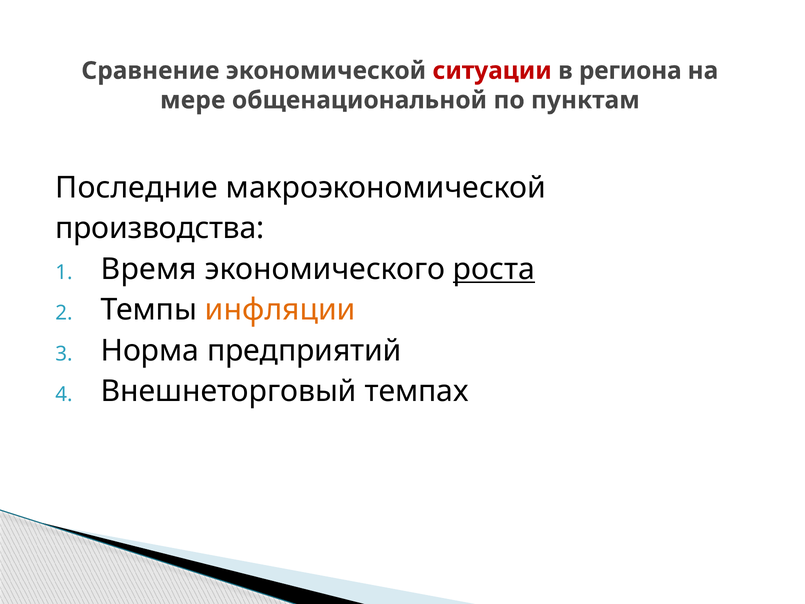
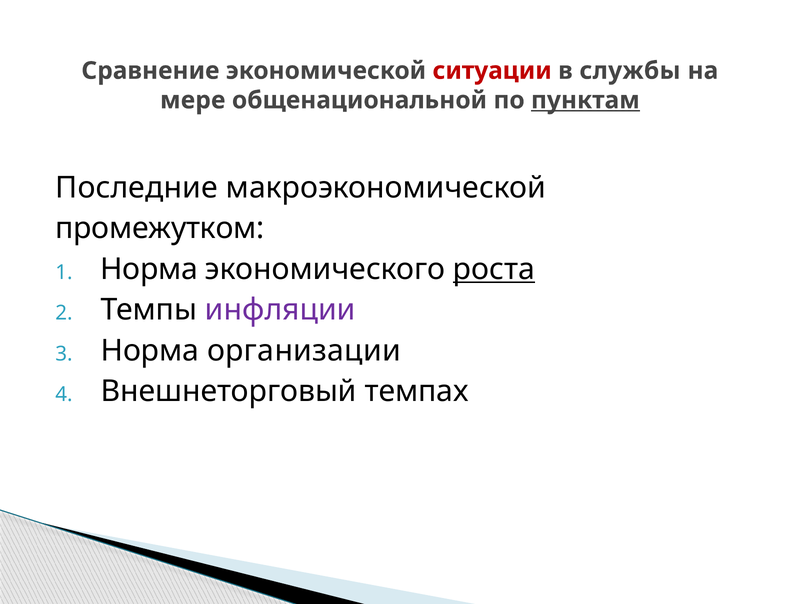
региона: региона -> службы (630, 71)
пунктам underline: none -> present (585, 100)
производства: производства -> промежутком (160, 228)
Время: Время -> Норма (149, 269)
инфляции colour: orange -> purple (280, 310)
предприятий: предприятий -> организации (304, 351)
